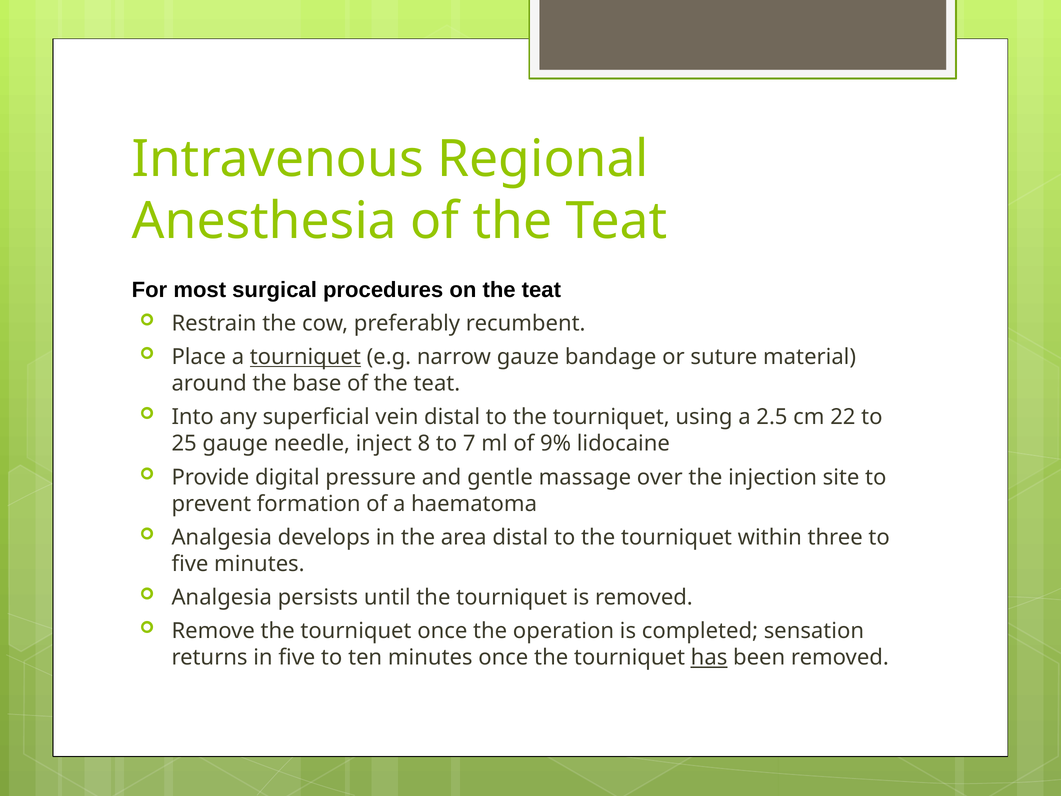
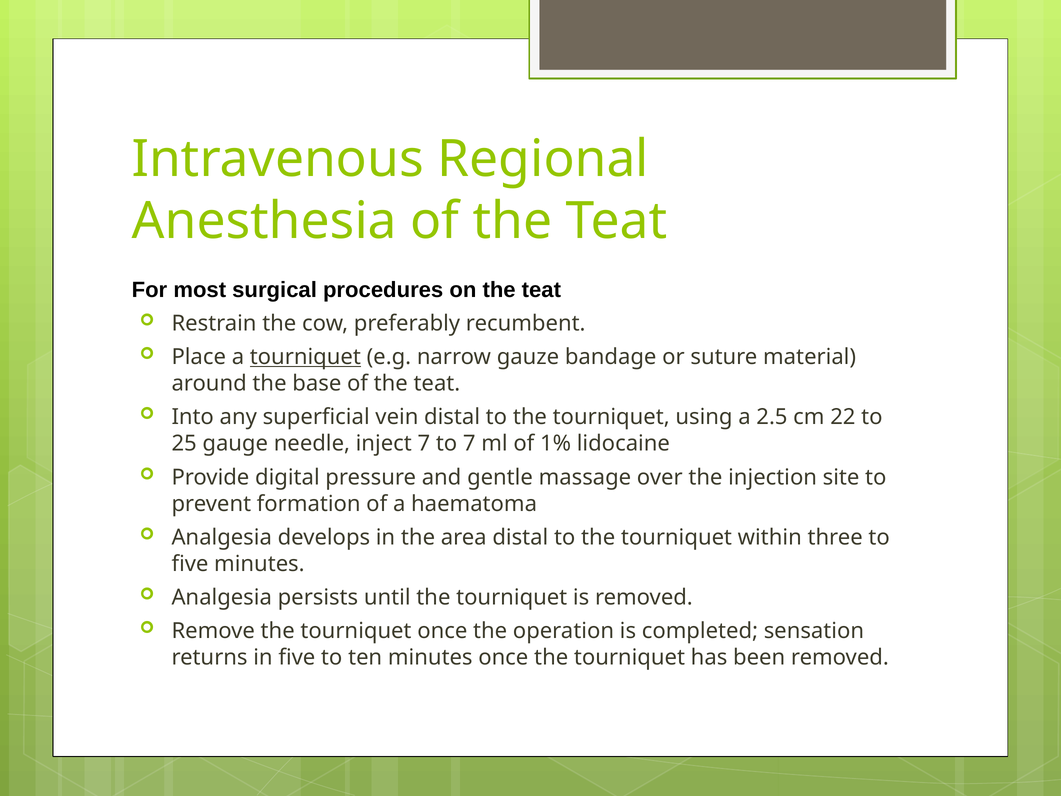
inject 8: 8 -> 7 (424, 444)
9%: 9% -> 1% (556, 444)
has underline: present -> none (709, 657)
